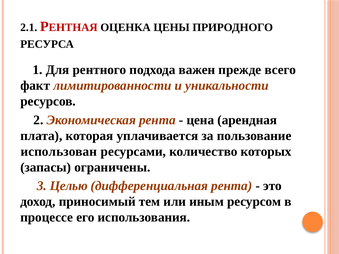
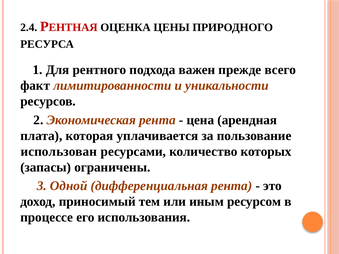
2.1: 2.1 -> 2.4 (29, 27)
Целью: Целью -> Одной (69, 186)
